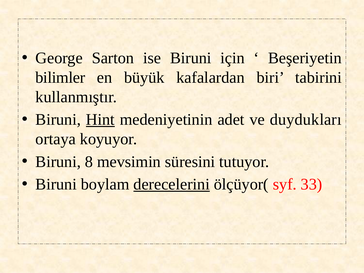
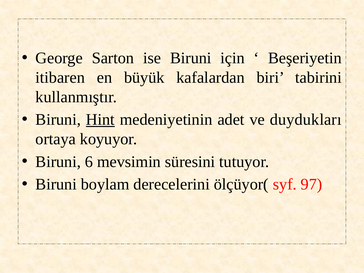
bilimler: bilimler -> itibaren (60, 78)
8: 8 -> 6 (89, 162)
derecelerini underline: present -> none (172, 184)
33: 33 -> 97 (312, 184)
